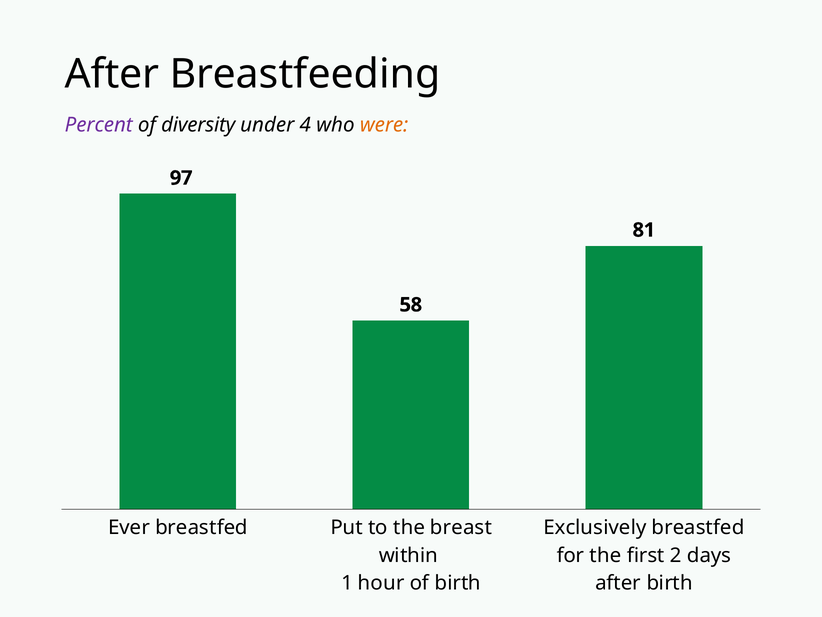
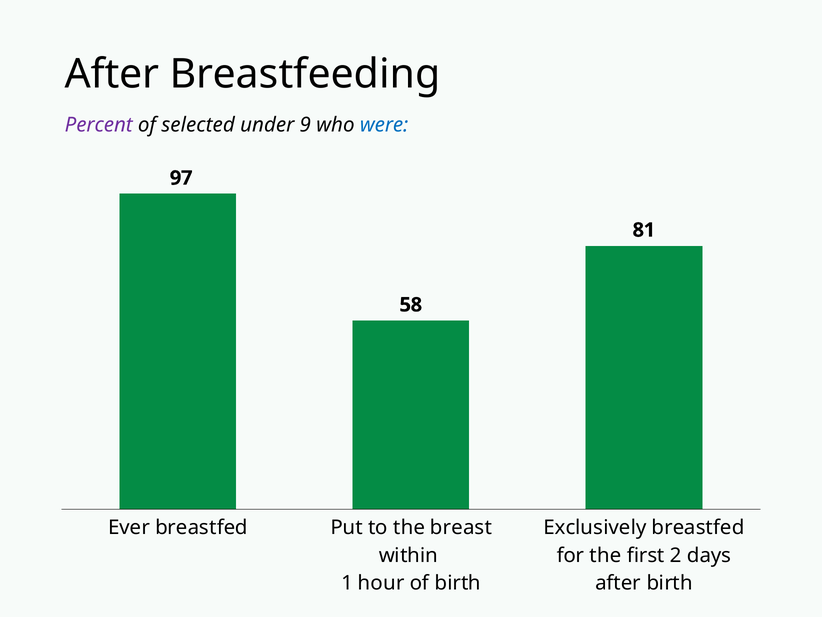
diversity: diversity -> selected (198, 125)
4: 4 -> 9 (305, 125)
were colour: orange -> blue (384, 125)
